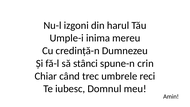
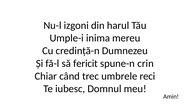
stânci: stânci -> fericit (85, 63)
